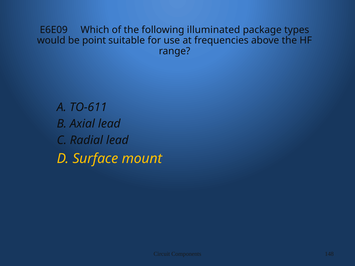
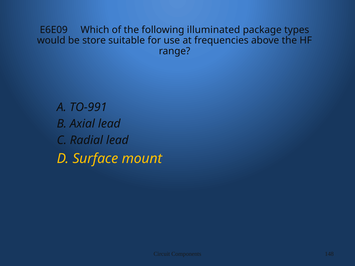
point: point -> store (94, 40)
TO-611: TO-611 -> TO-991 (88, 107)
